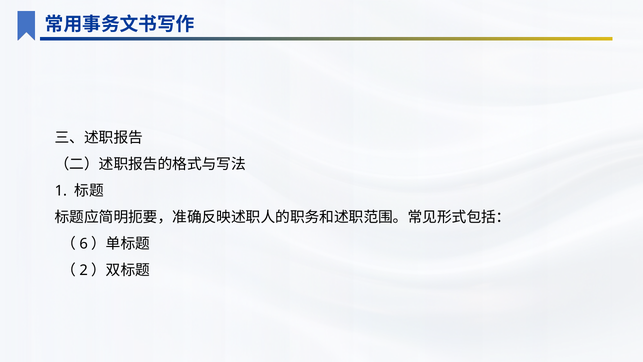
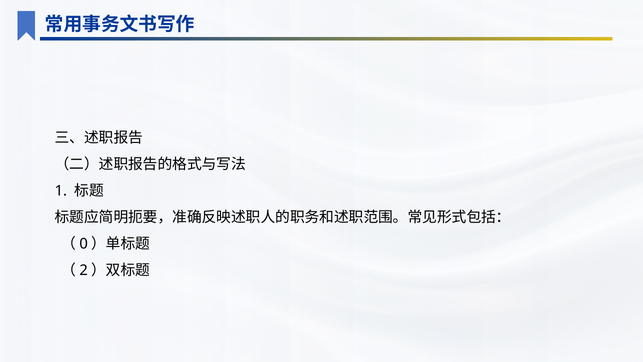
6: 6 -> 0 (84, 244)
